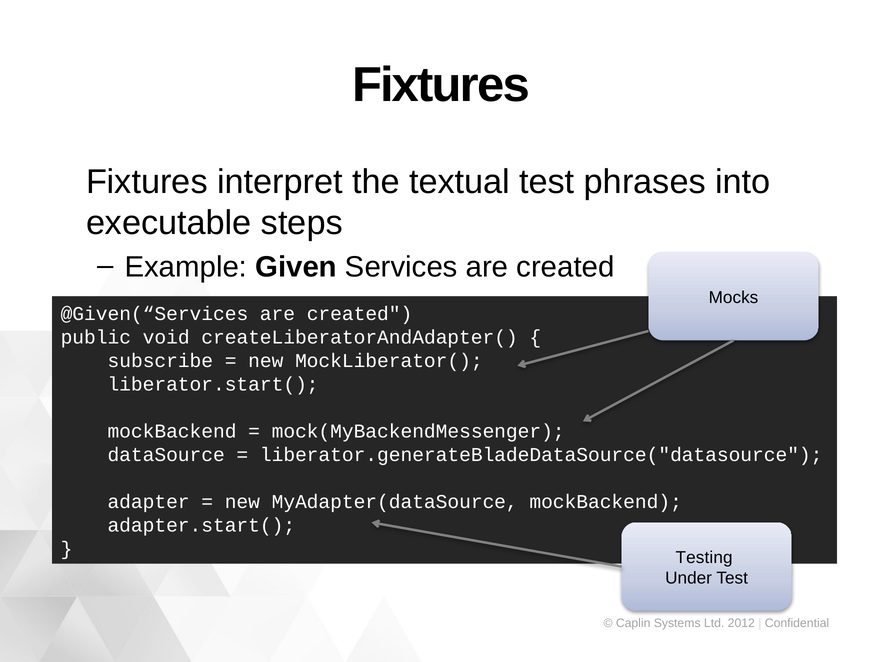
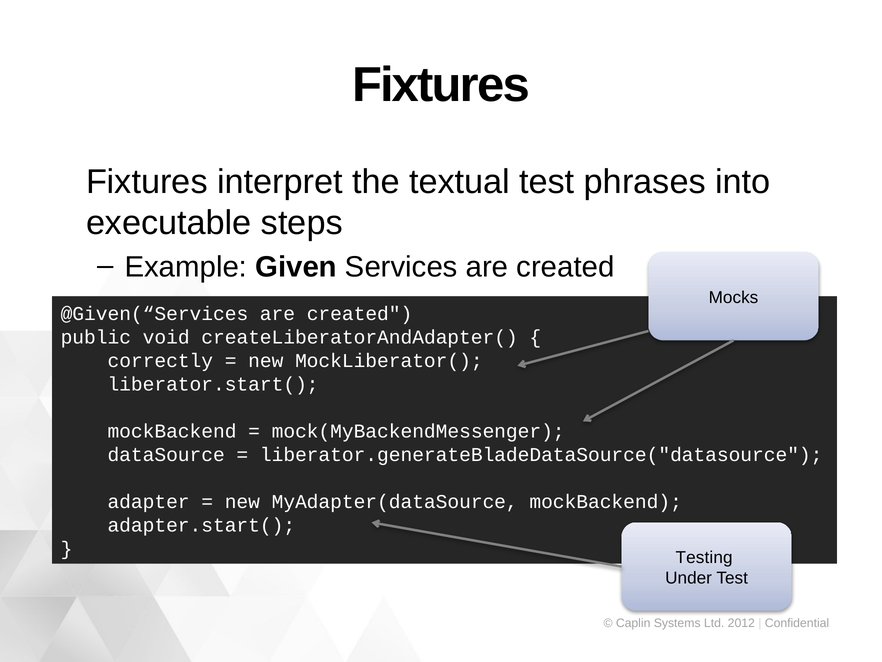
subscribe: subscribe -> correctly (160, 361)
